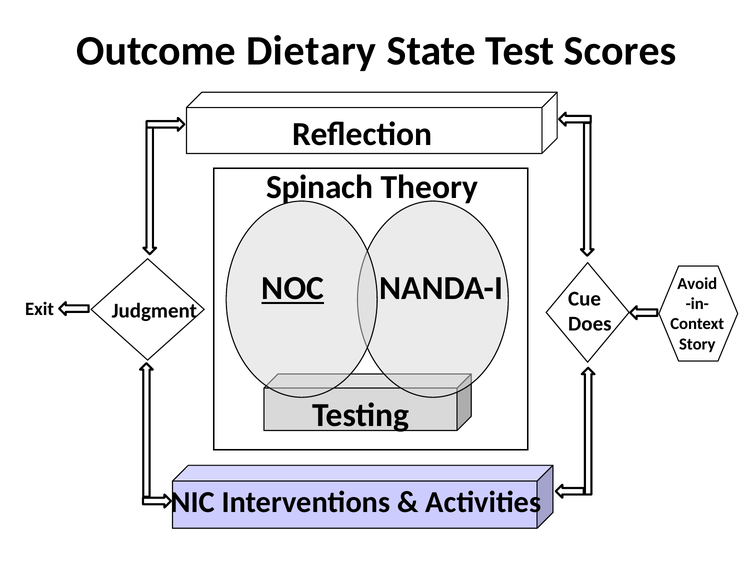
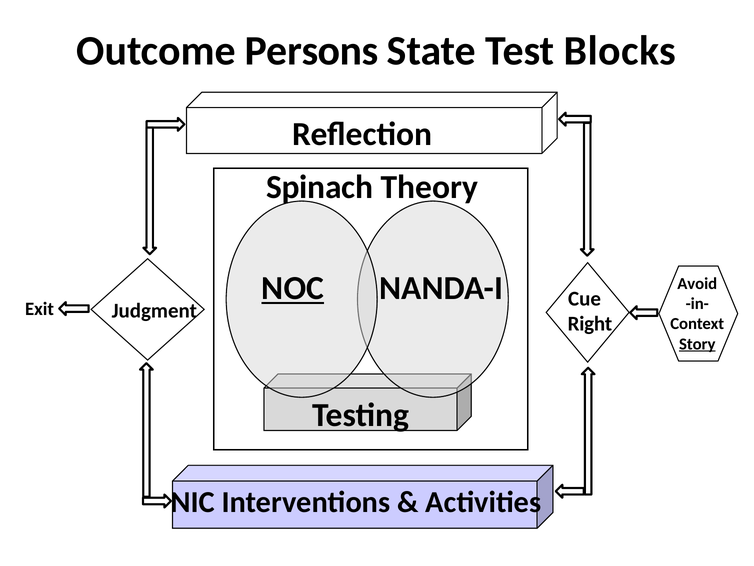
Dietary: Dietary -> Persons (312, 51)
Scores: Scores -> Blocks (620, 51)
Does: Does -> Right (590, 324)
Story underline: none -> present (697, 344)
